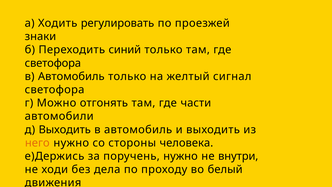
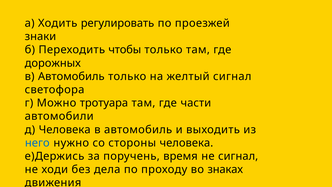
синий: синий -> чтобы (125, 50)
светофора: светофора -> дорожных (53, 63)
отгонять: отгонять -> тротуара (104, 103)
д Выходить: Выходить -> Человека (65, 129)
него colour: orange -> blue (37, 143)
поручень нужно: нужно -> время (180, 156)
не внутри: внутри -> сигнал (238, 156)
белый: белый -> знаках (225, 169)
